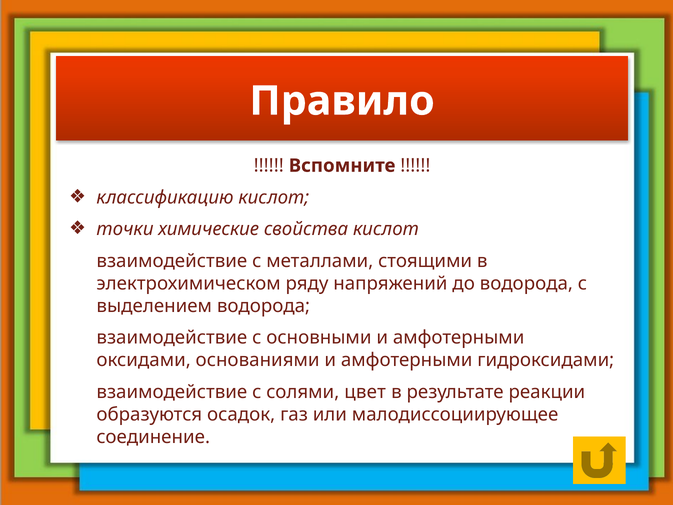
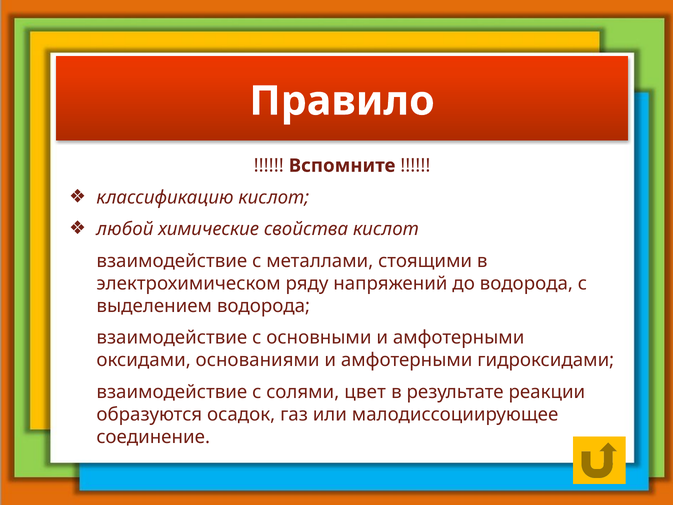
точки: точки -> любой (125, 229)
